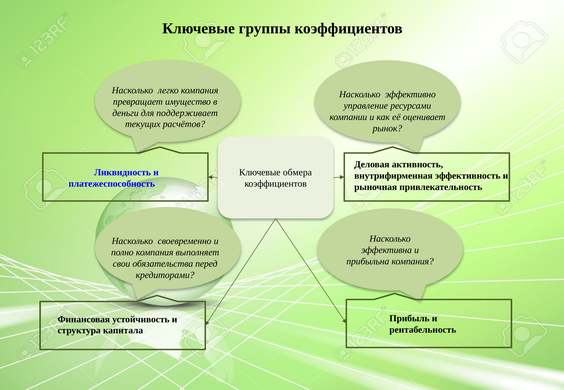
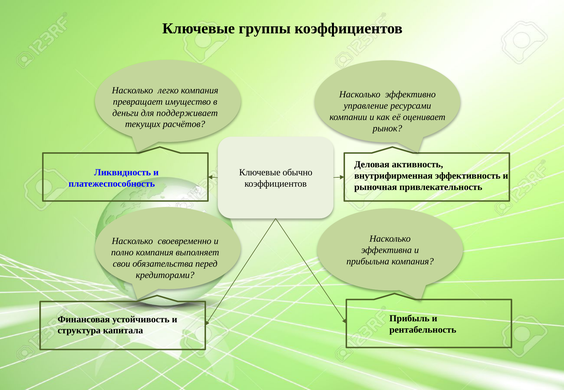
обмера: обмера -> обычно (298, 173)
